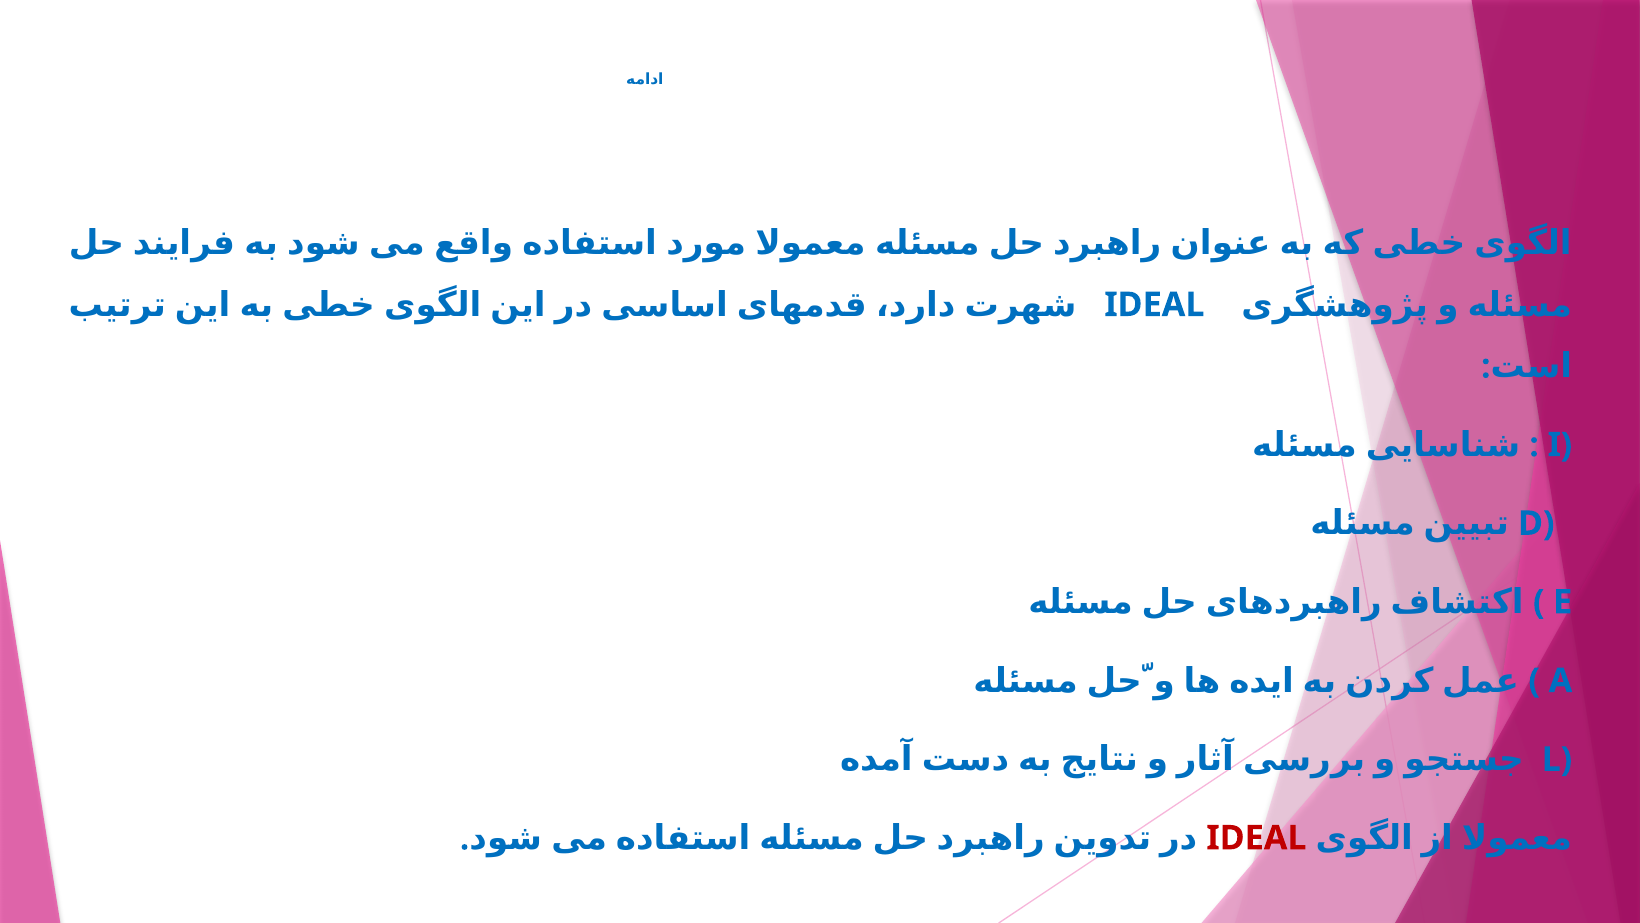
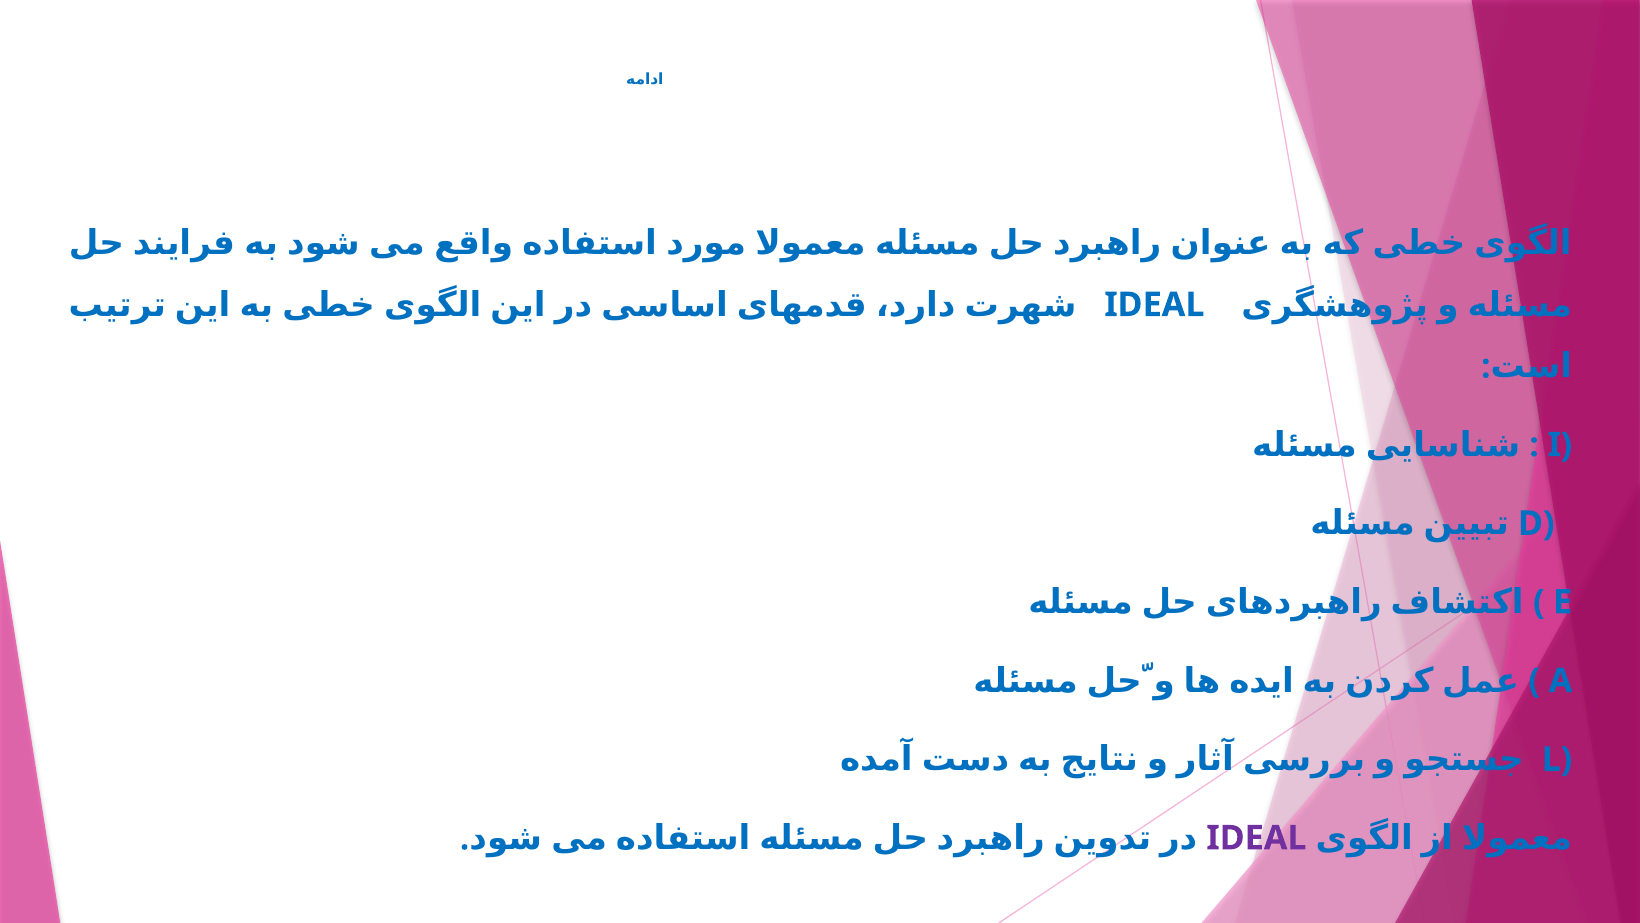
IDEAL colour: red -> purple (1256, 838)
